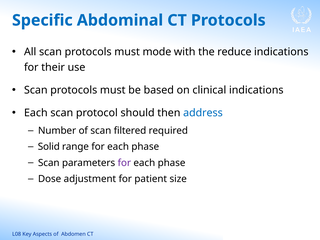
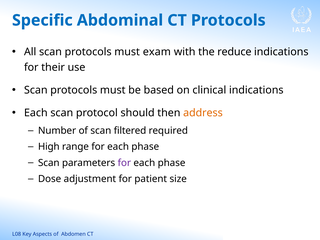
mode: mode -> exam (157, 52)
address colour: blue -> orange (203, 113)
Solid: Solid -> High (49, 147)
